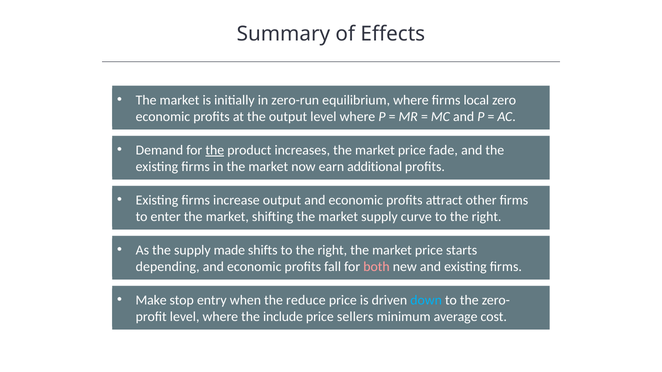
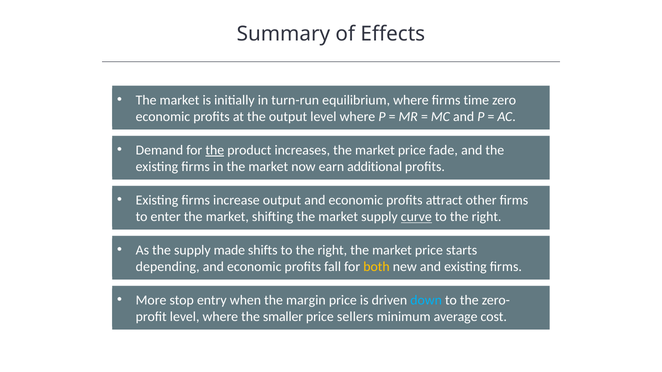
zero-run: zero-run -> turn-run (295, 100)
local: local -> time (476, 100)
curve underline: none -> present (416, 217)
both colour: pink -> yellow (377, 267)
Make: Make -> More (151, 300)
reduce: reduce -> margin (306, 300)
include: include -> smaller (283, 317)
